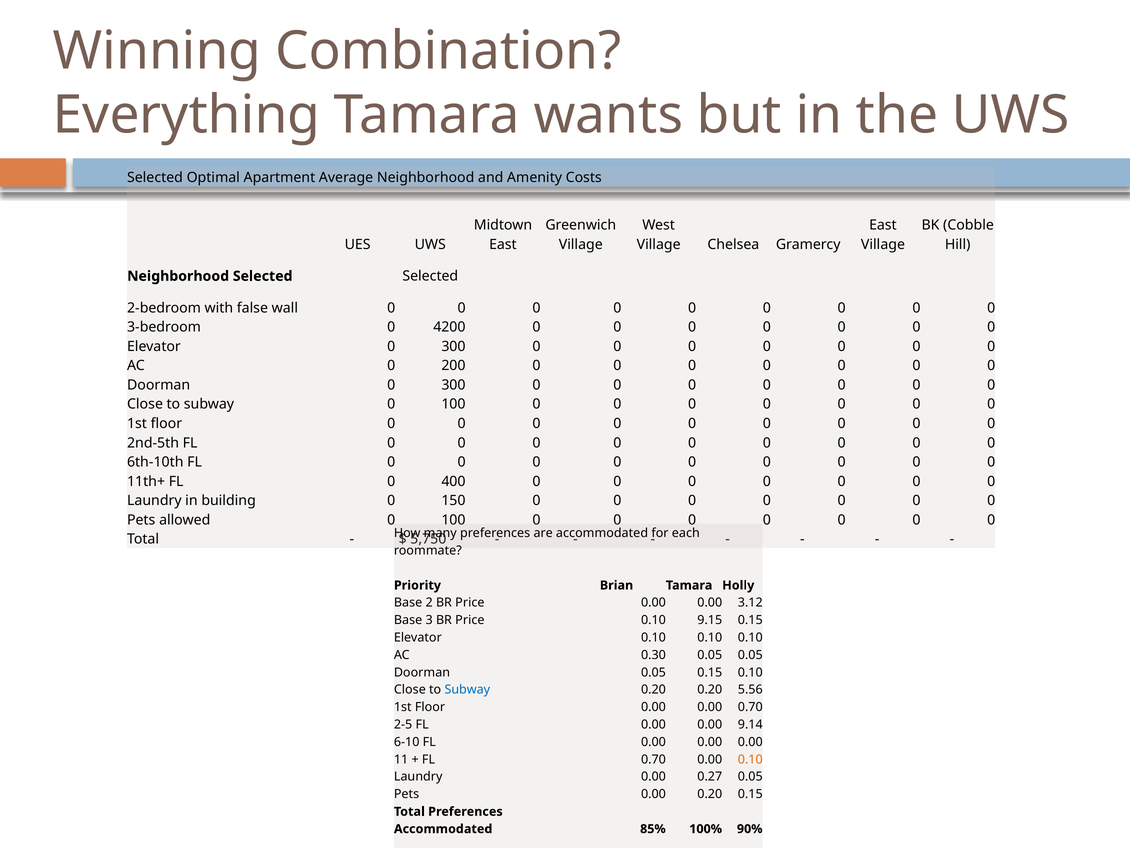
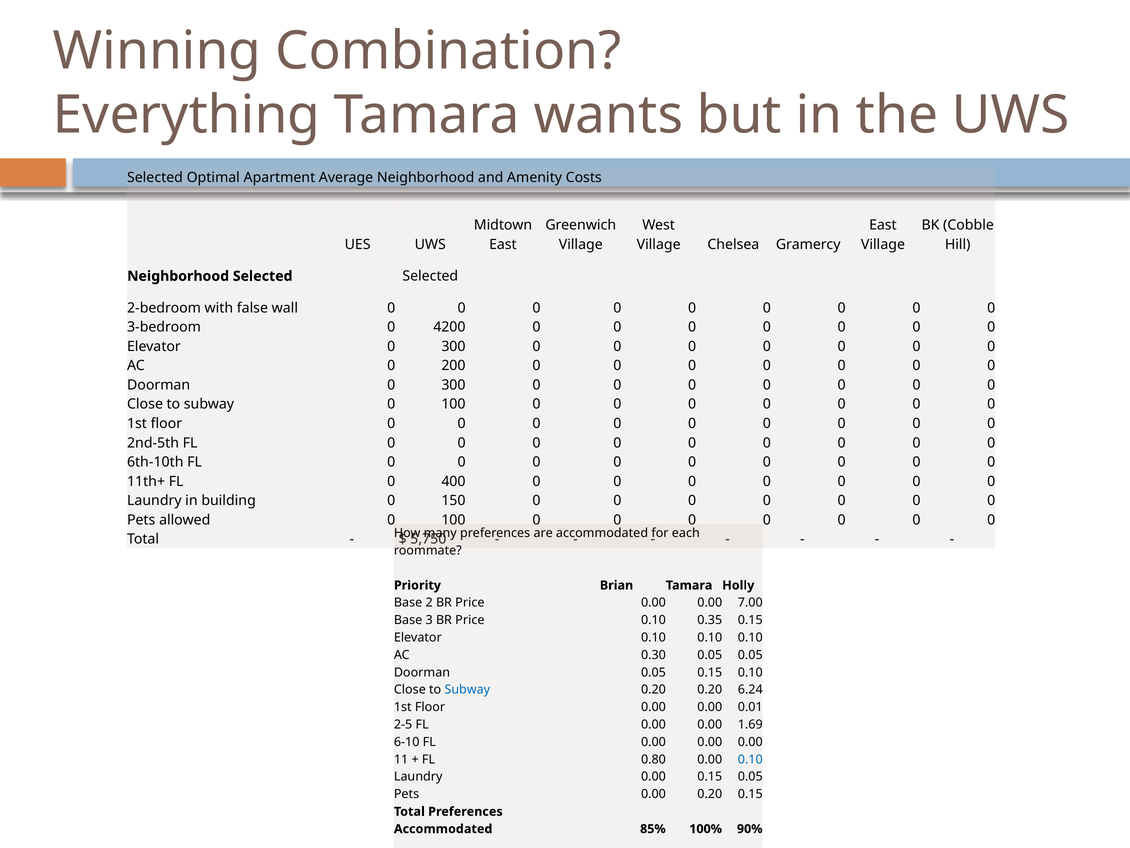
3.12: 3.12 -> 7.00 (750, 602)
9.15: 9.15 -> 0.35 (710, 620)
5.56: 5.56 -> 6.24 (750, 689)
0.00 0.70: 0.70 -> 0.01 (750, 707)
9.14: 9.14 -> 1.69 (750, 724)
FL 0.70: 0.70 -> 0.80 (653, 759)
0.10 colour: orange -> blue (750, 759)
0.00 0.27: 0.27 -> 0.15 (710, 776)
